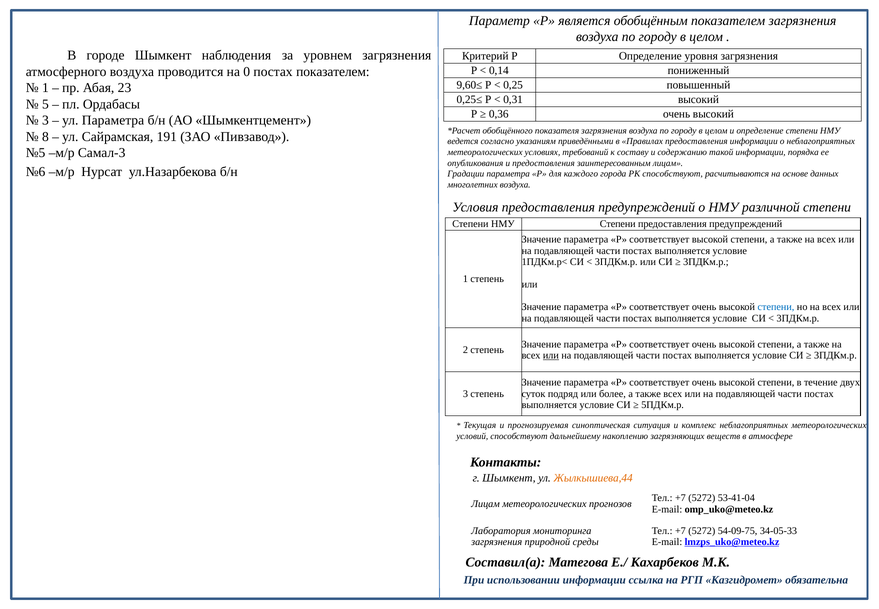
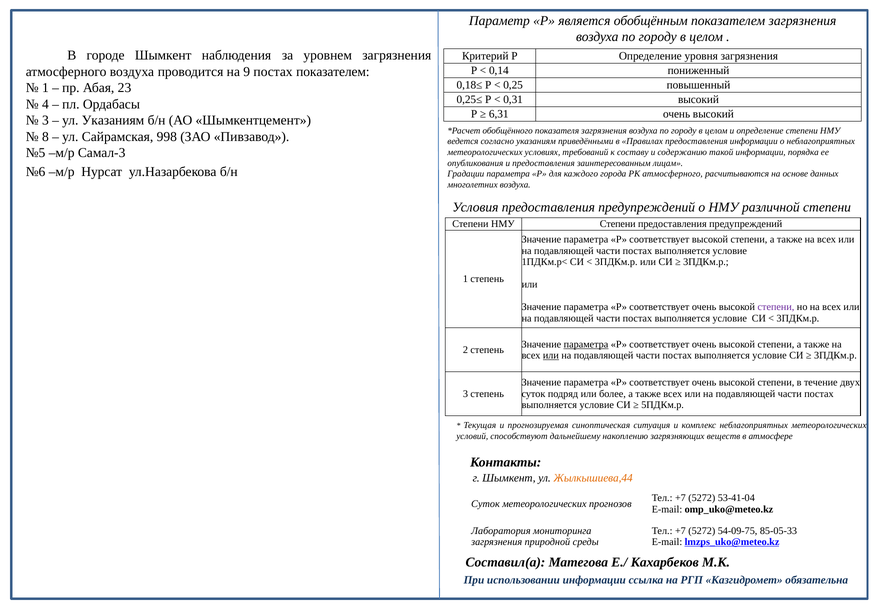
0: 0 -> 9 (247, 72)
9,60≤: 9,60≤ -> 0,18≤ (469, 85)
5: 5 -> 4 (45, 104)
0,36: 0,36 -> 6,31 (499, 114)
ул Параметра: Параметра -> Указаниям (113, 120)
191: 191 -> 998 (167, 136)
РК способствуют: способствуют -> атмосферного (673, 174)
степени colour: blue -> purple (776, 307)
параметра underline: none -> present (586, 344)
Лицам: Лицам -> Суток (485, 503)
34-05-33: 34-05-33 -> 85-05-33 (778, 530)
